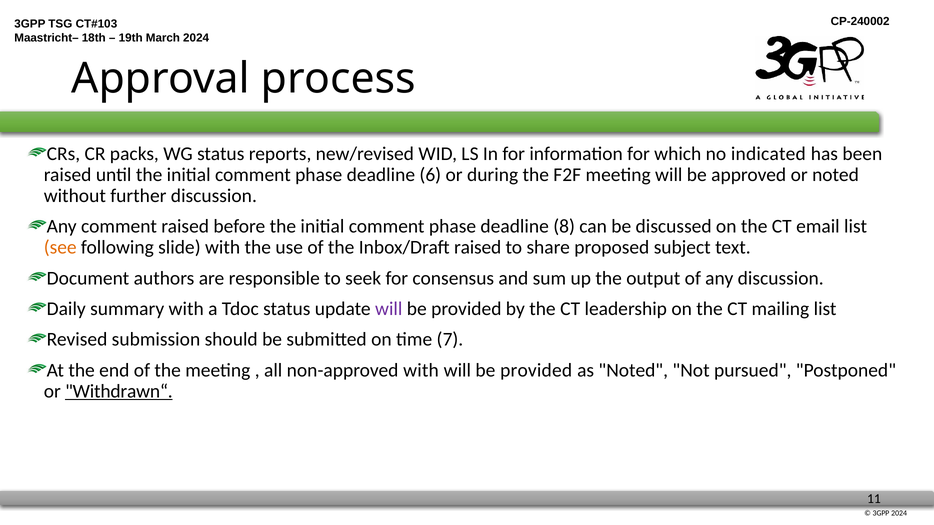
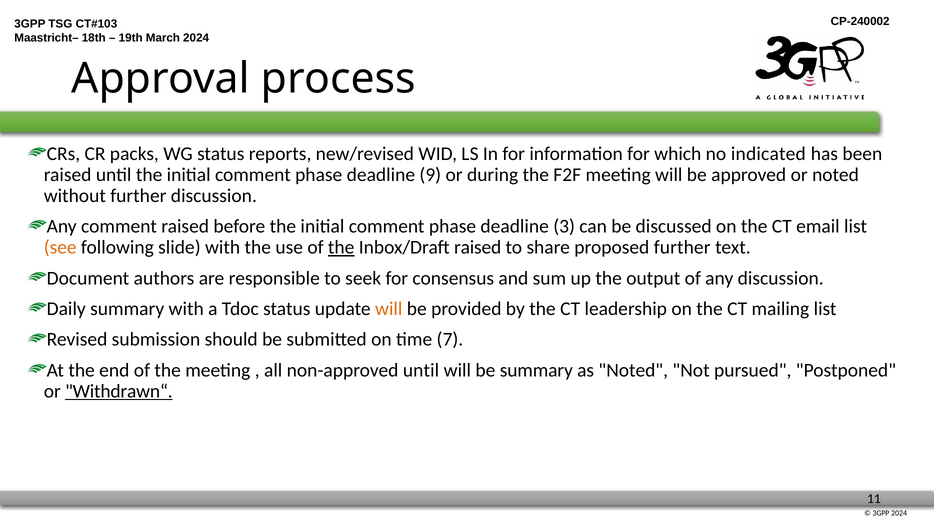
6: 6 -> 9 (430, 175)
8: 8 -> 3 (564, 227)
the underline: none -> present (341, 248)
proposed subject: subject -> further (682, 248)
will colour: purple -> orange (389, 309)
non-approved with: with -> until (421, 371)
provided: provided -> summary (536, 371)
